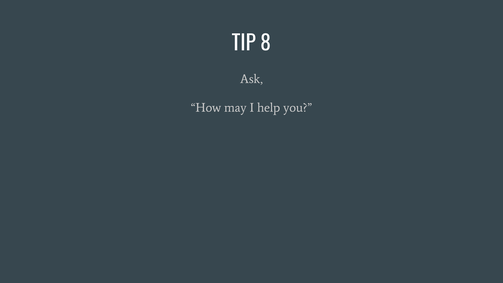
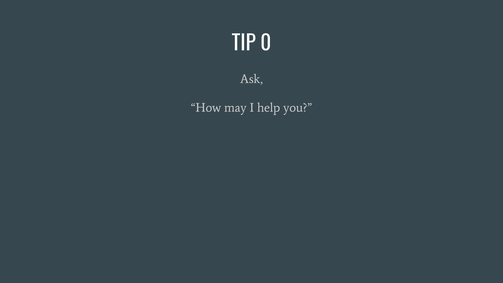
8: 8 -> 0 (266, 44)
